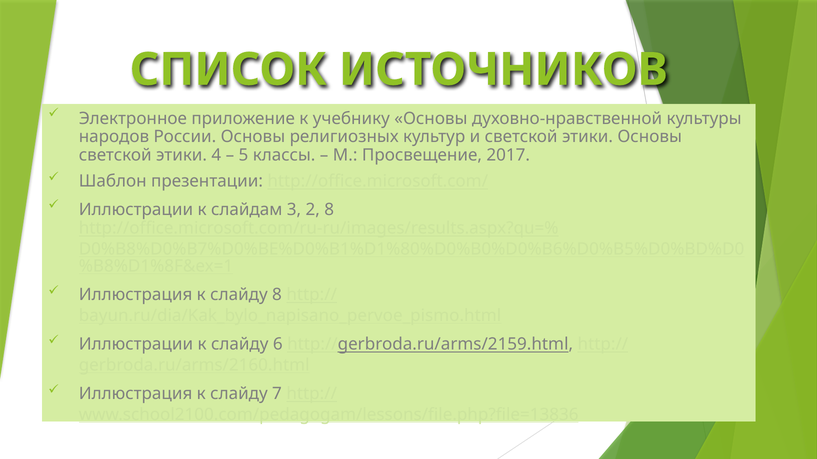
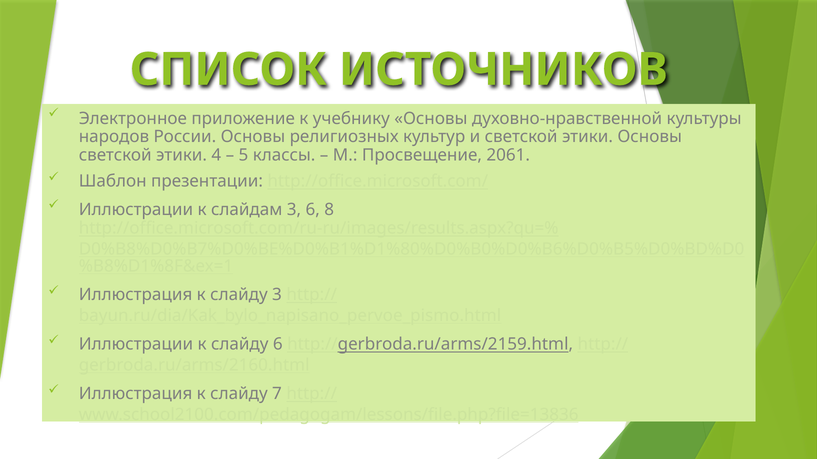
2017: 2017 -> 2061 (508, 155)
3 2: 2 -> 6 (313, 210)
слайду 8: 8 -> 3 (277, 295)
